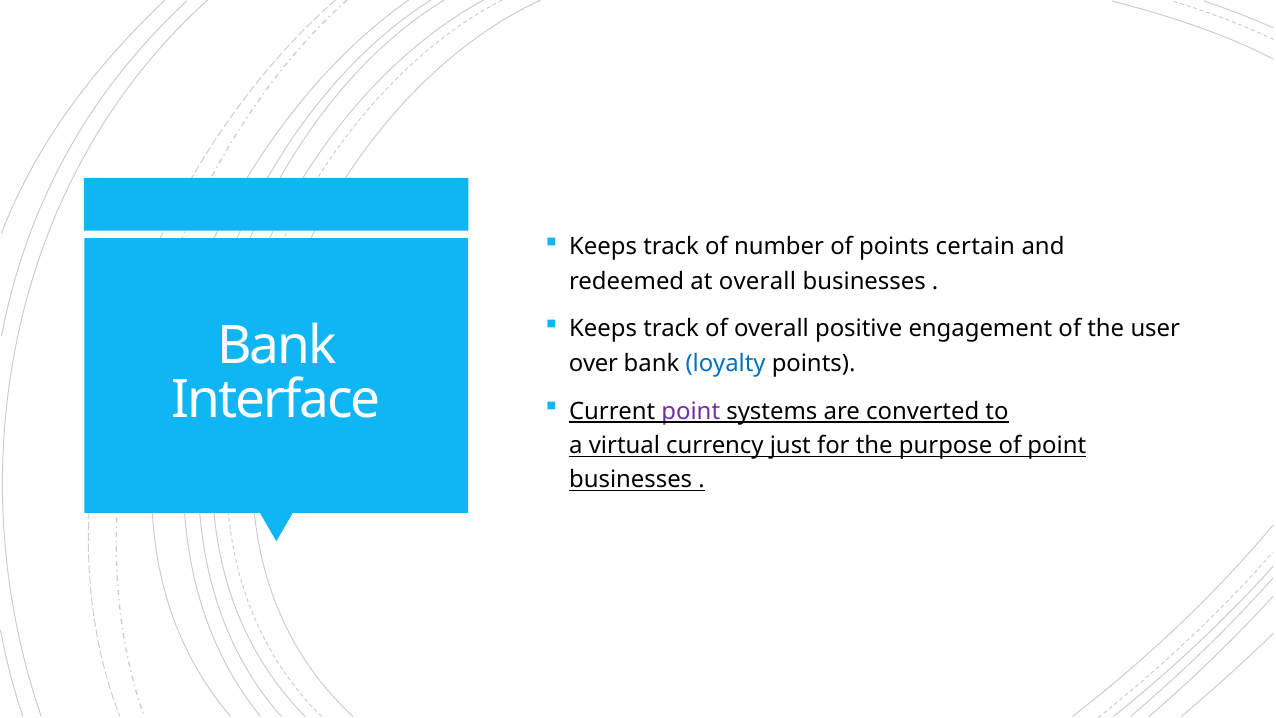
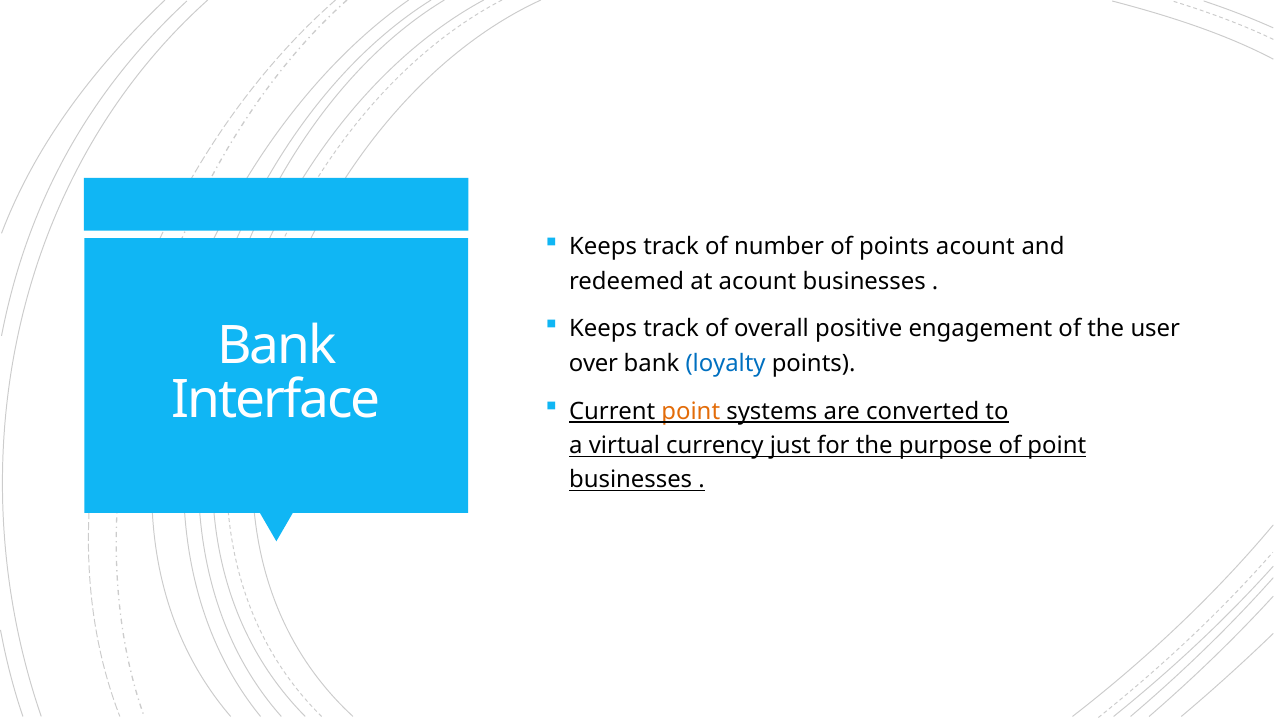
points certain: certain -> acount (975, 247)
at overall: overall -> acount (758, 281)
point colour: purple -> orange (691, 411)
